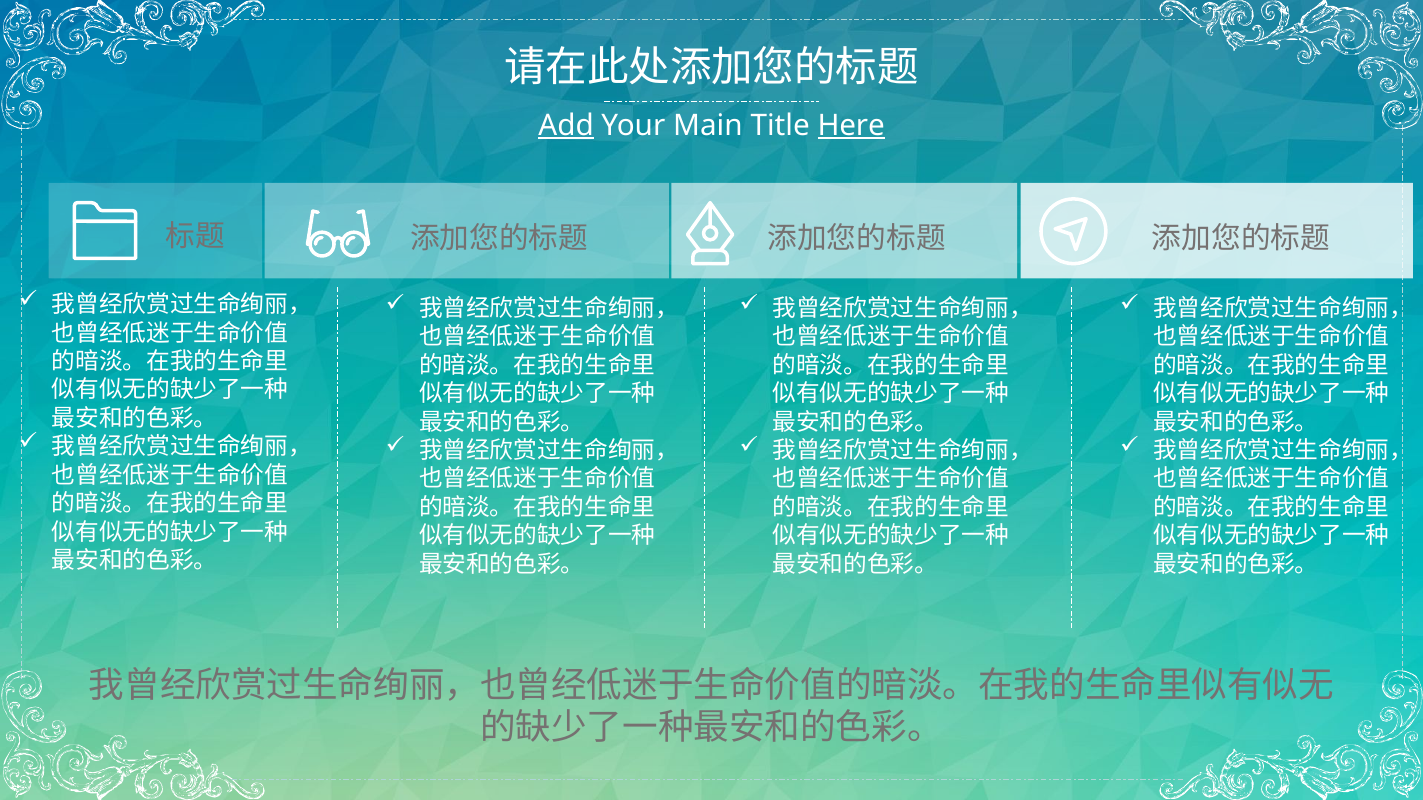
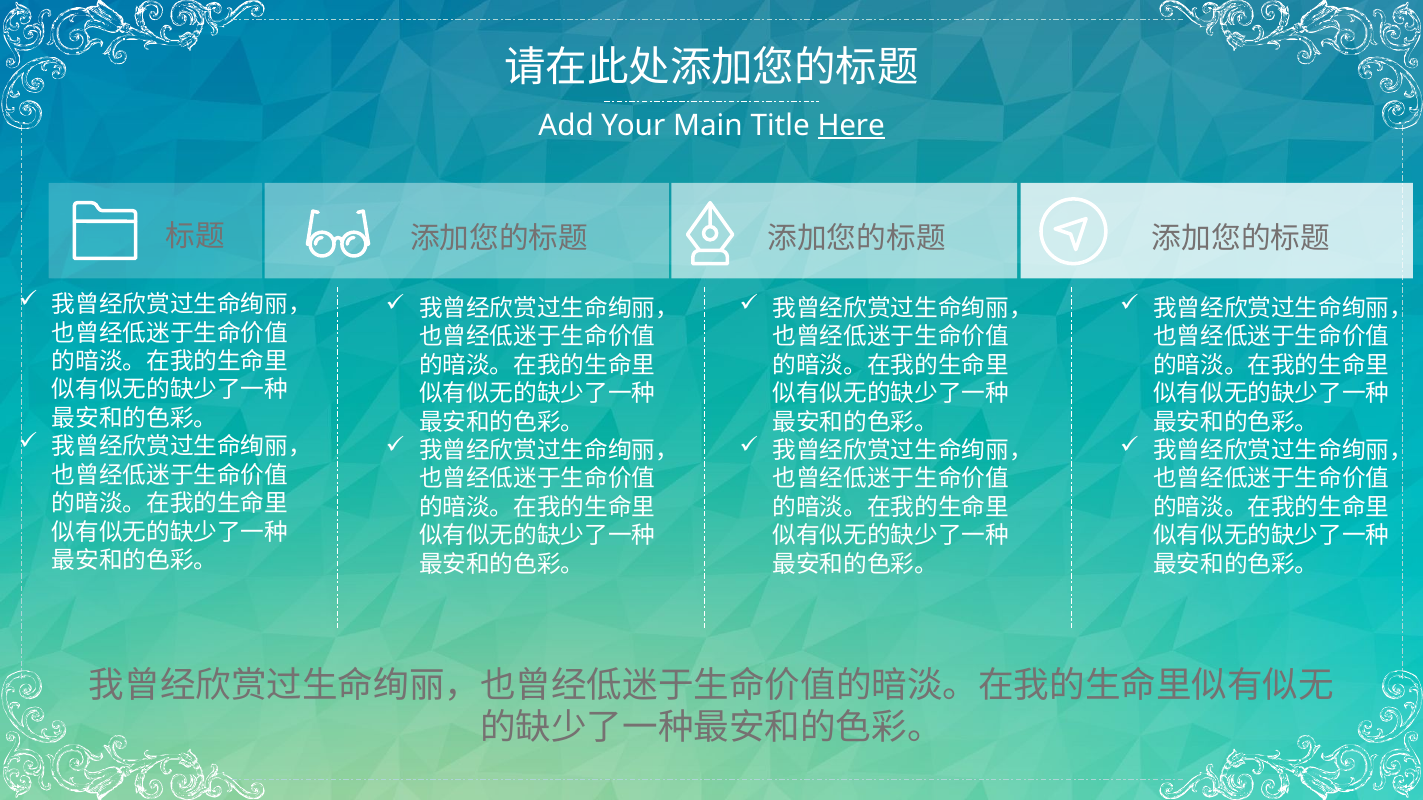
Add underline: present -> none (566, 126)
